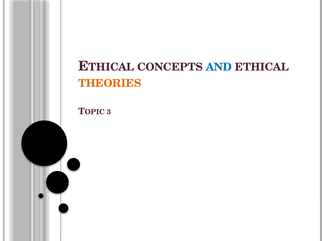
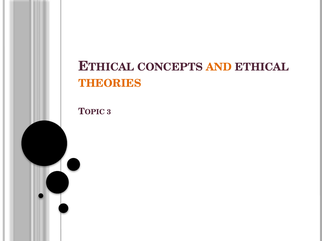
AND colour: blue -> orange (219, 67)
